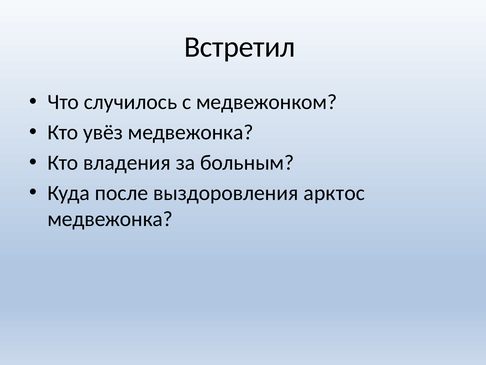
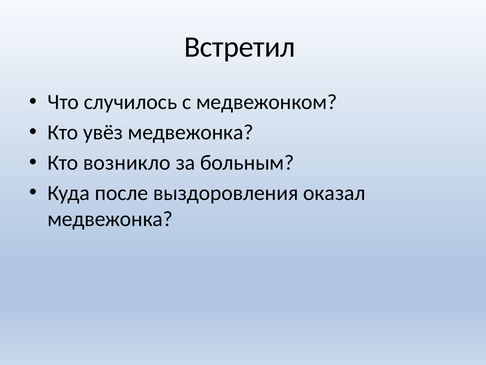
владения: владения -> возникло (127, 162)
арктос: арктос -> оказал (334, 193)
